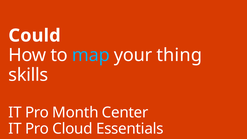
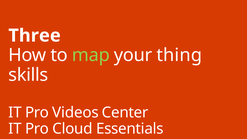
Could: Could -> Three (35, 36)
map colour: light blue -> light green (91, 55)
Month: Month -> Videos (75, 112)
